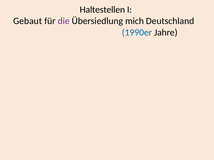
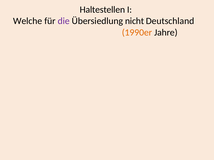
Gebaut: Gebaut -> Welche (28, 21)
mich: mich -> nicht (135, 21)
1990er colour: blue -> orange (137, 32)
